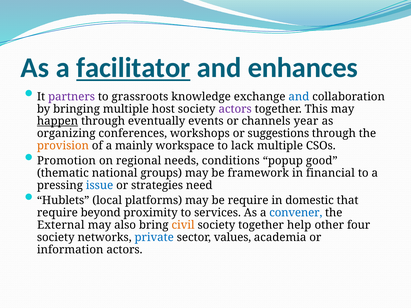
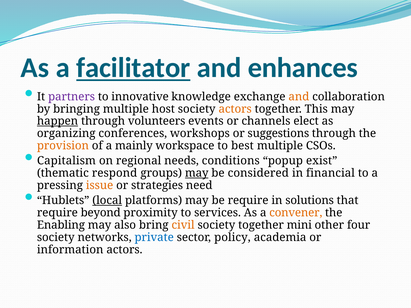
grassroots: grassroots -> innovative (140, 97)
and colour: blue -> orange (299, 97)
actors colour: purple -> orange (235, 109)
eventually: eventually -> volunteers (157, 121)
year: year -> elect (306, 121)
lack: lack -> best (242, 146)
Promotion: Promotion -> Capitalism (66, 161)
good: good -> exist (322, 161)
national: national -> respond (115, 173)
may underline: none -> present (197, 173)
framework: framework -> considered (258, 173)
issue colour: blue -> orange (100, 186)
local underline: none -> present (107, 201)
domestic: domestic -> solutions (310, 201)
convener colour: blue -> orange (296, 213)
External: External -> Enabling (61, 225)
help: help -> mini (299, 225)
values: values -> policy (232, 238)
